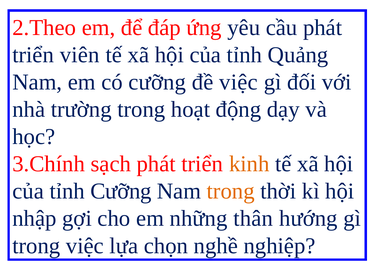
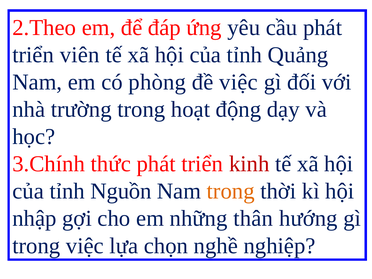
có cưỡng: cưỡng -> phòng (157, 82)
sạch: sạch -> thức (111, 164)
kinh colour: orange -> red (249, 164)
tỉnh Cưỡng: Cưỡng -> Nguồn (121, 191)
